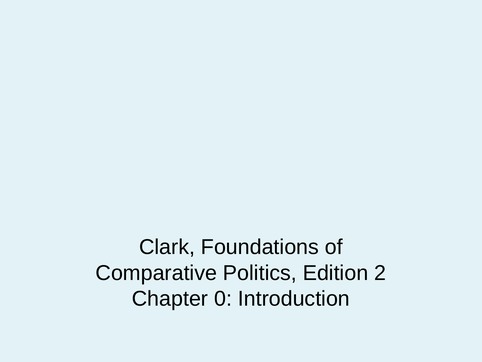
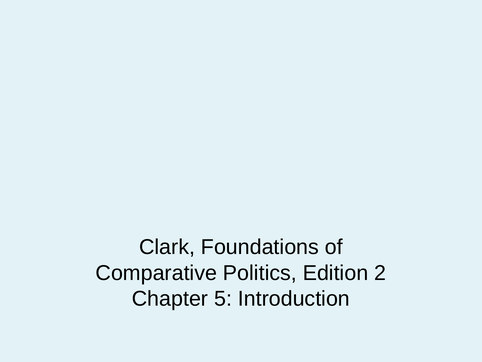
0: 0 -> 5 (223, 298)
